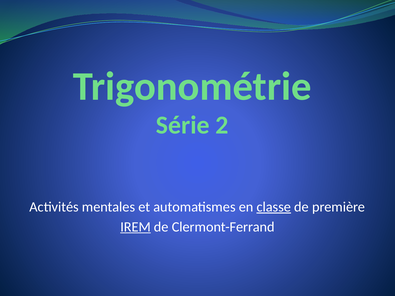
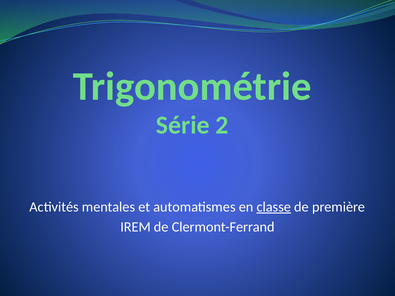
IREM underline: present -> none (135, 227)
